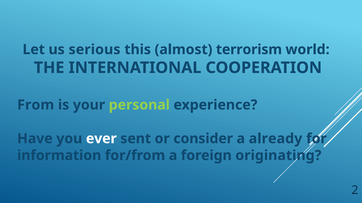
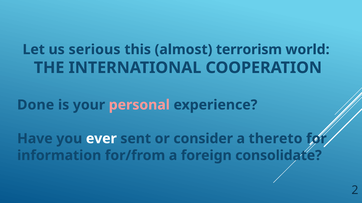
From: From -> Done (36, 105)
personal colour: light green -> pink (139, 105)
already: already -> thereto (276, 139)
originating: originating -> consolidate (278, 156)
